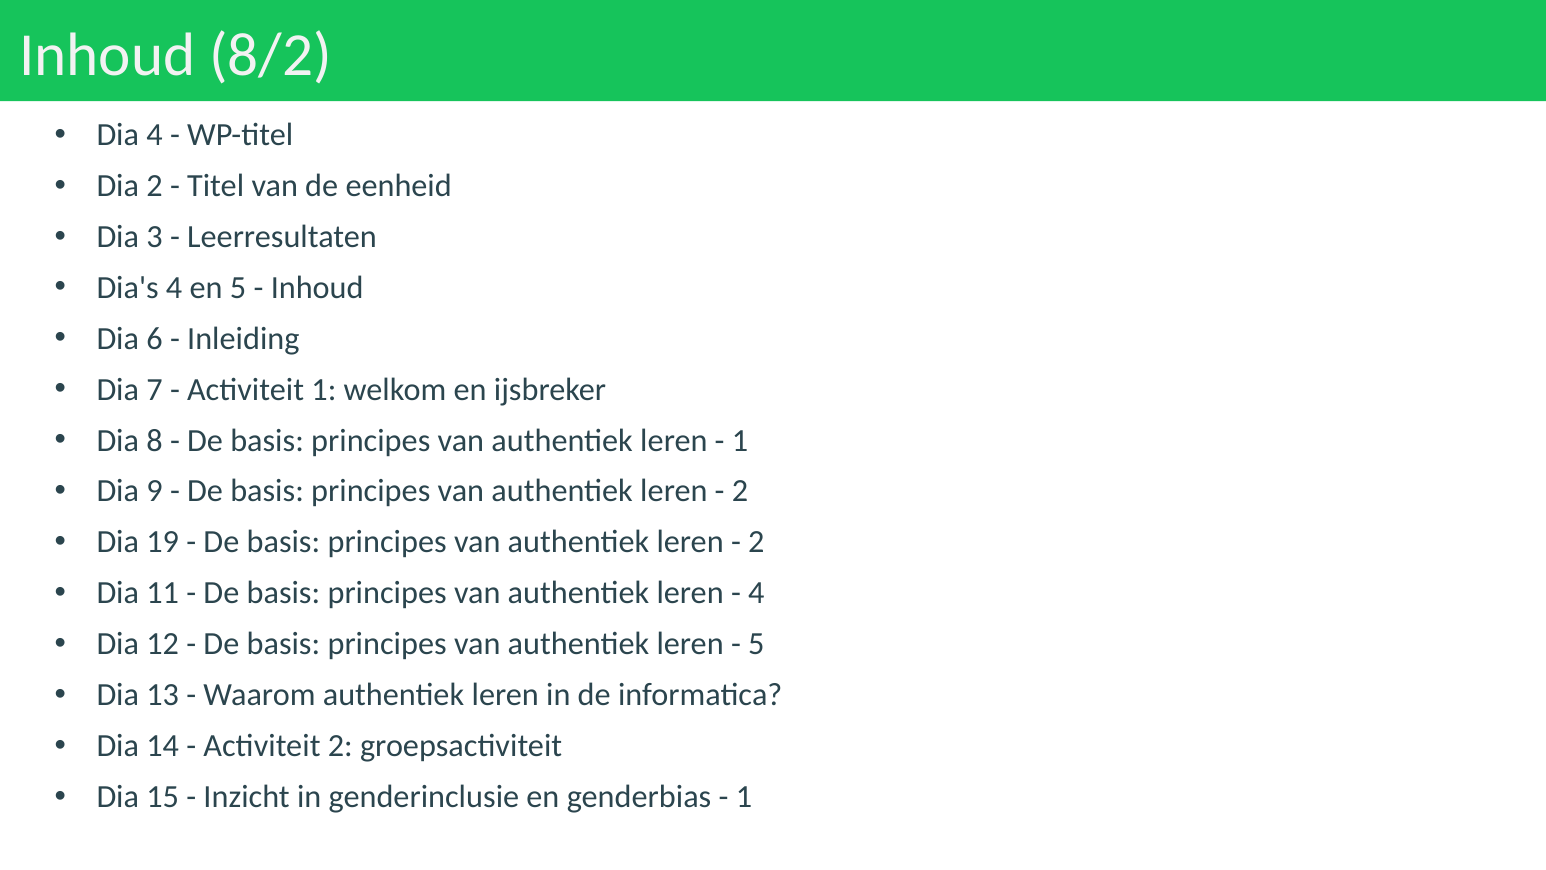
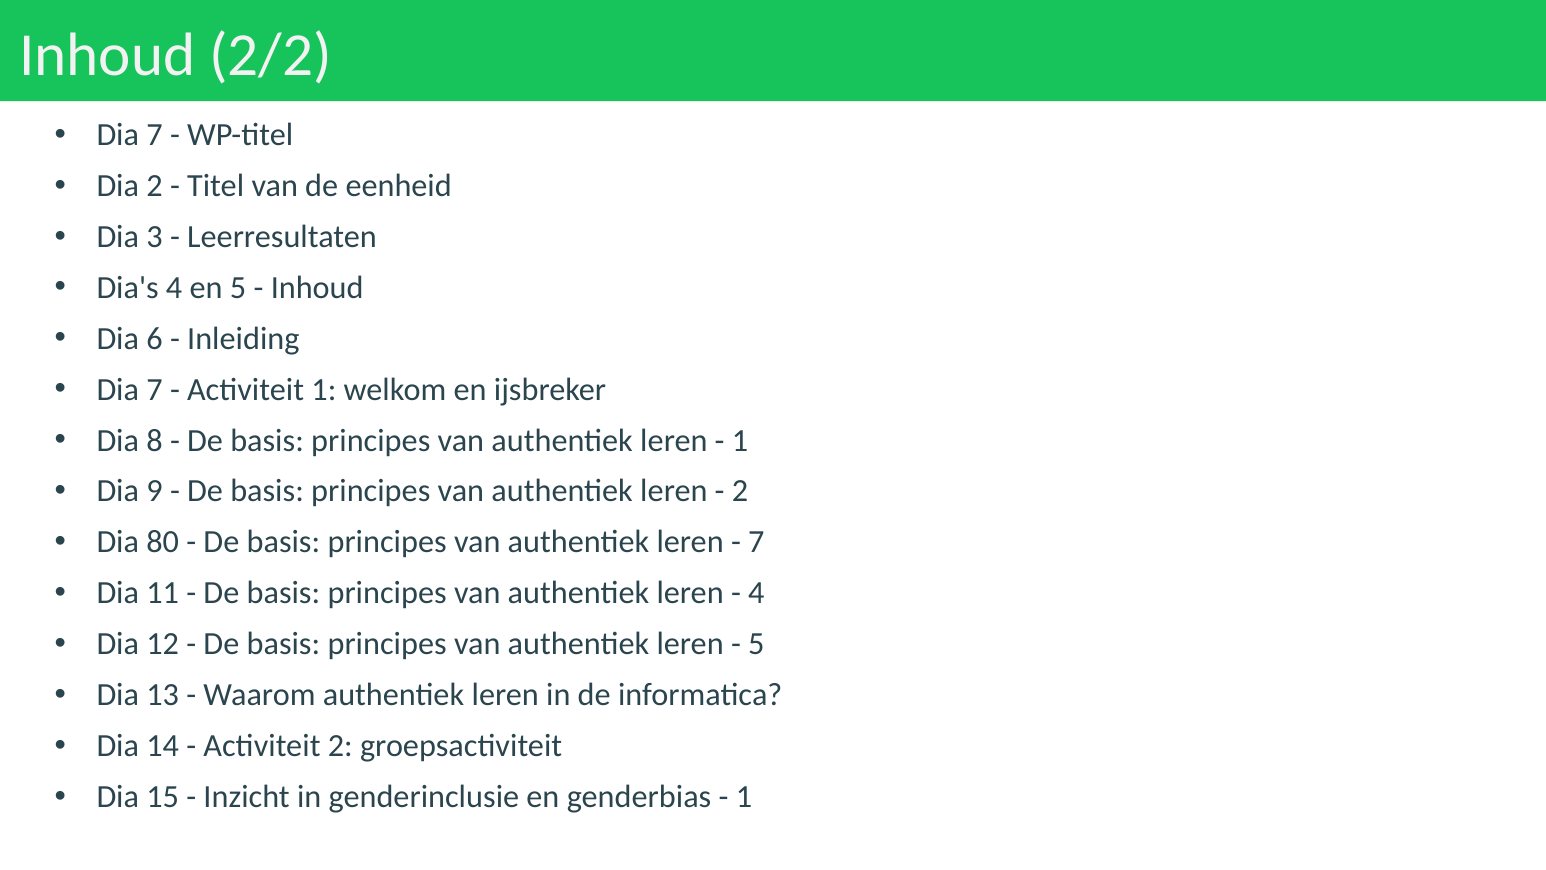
8/2: 8/2 -> 2/2 (271, 55)
4: 4 -> 7 (154, 135)
19: 19 -> 80 (163, 542)
2: 2 -> 7 (756, 542)
